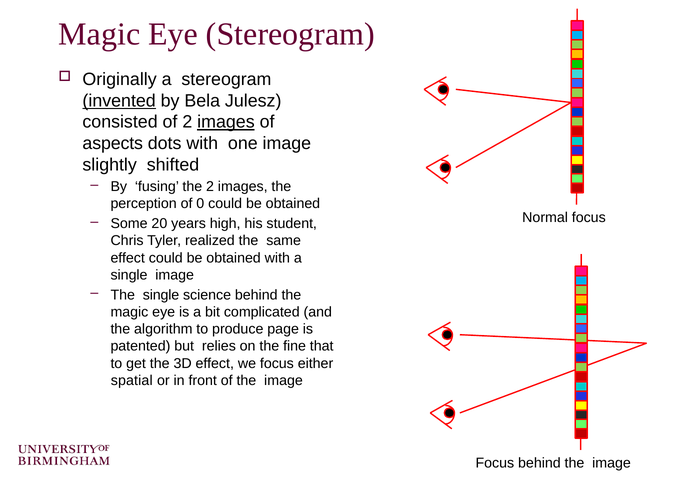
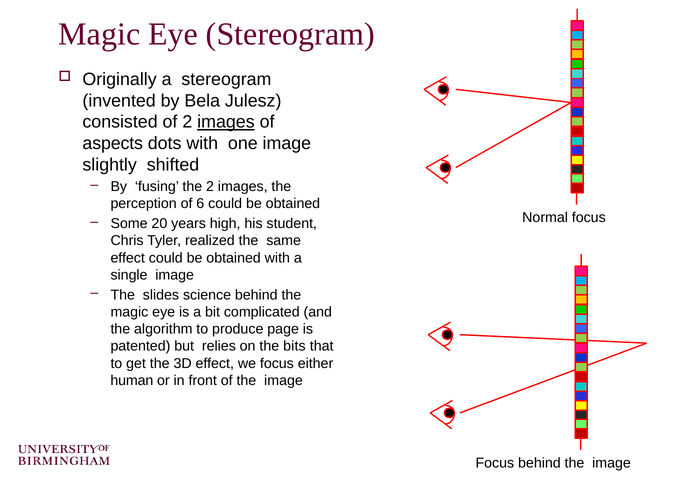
invented underline: present -> none (119, 101)
0: 0 -> 6 (200, 204)
The single: single -> slides (161, 295)
fine: fine -> bits (294, 346)
spatial: spatial -> human (132, 380)
